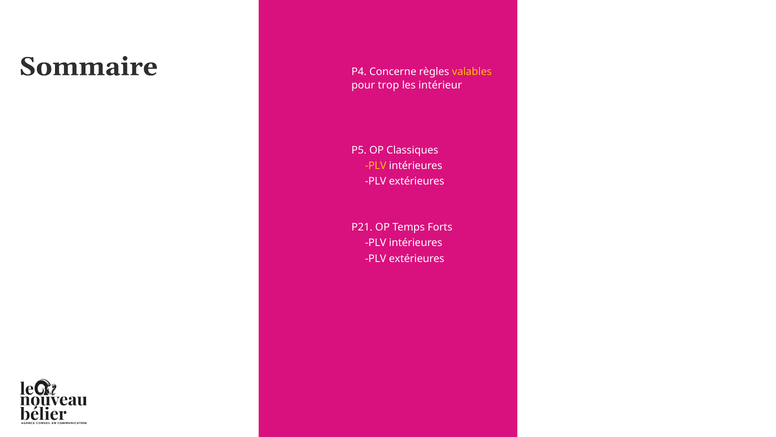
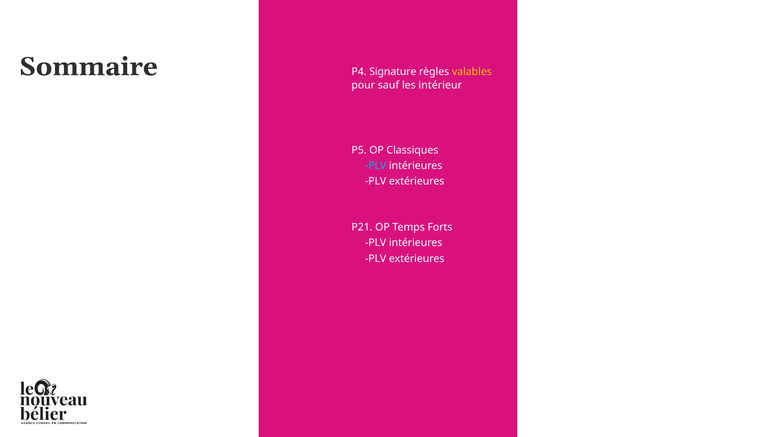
Concerne: Concerne -> Signature (393, 72)
trop: trop -> sauf (388, 85)
PLV colour: yellow -> light blue (376, 165)
